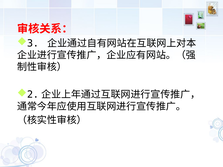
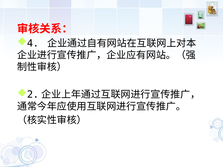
3: 3 -> 4 (33, 43)
